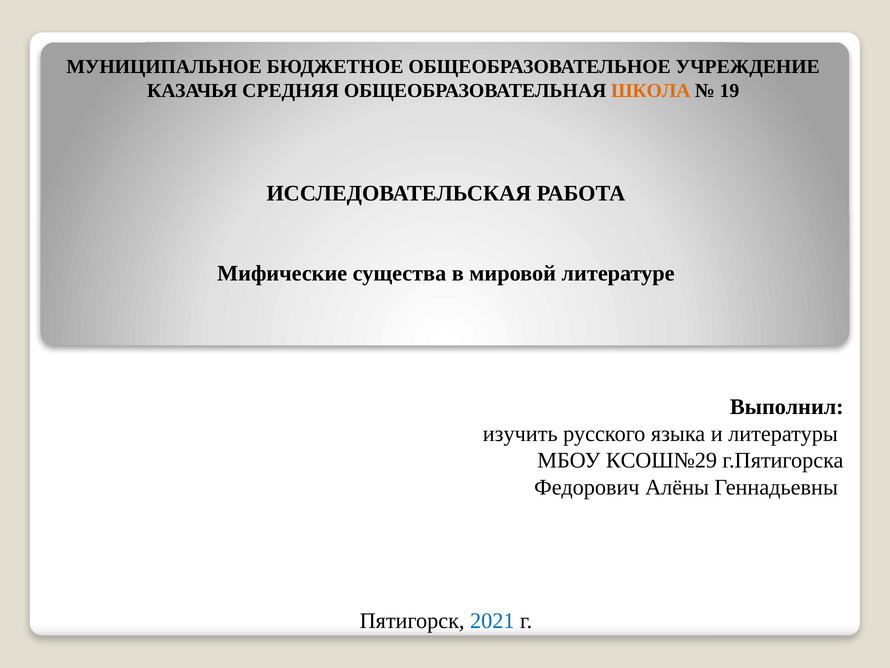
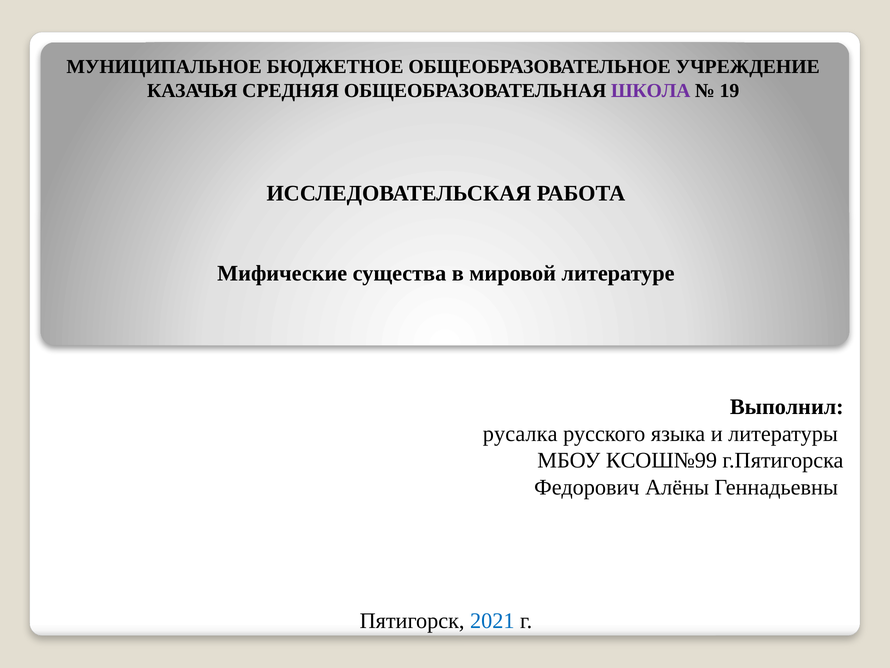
ШКОЛА colour: orange -> purple (651, 91)
изучить: изучить -> русалка (520, 433)
КСОШ№29: КСОШ№29 -> КСОШ№99 (661, 460)
